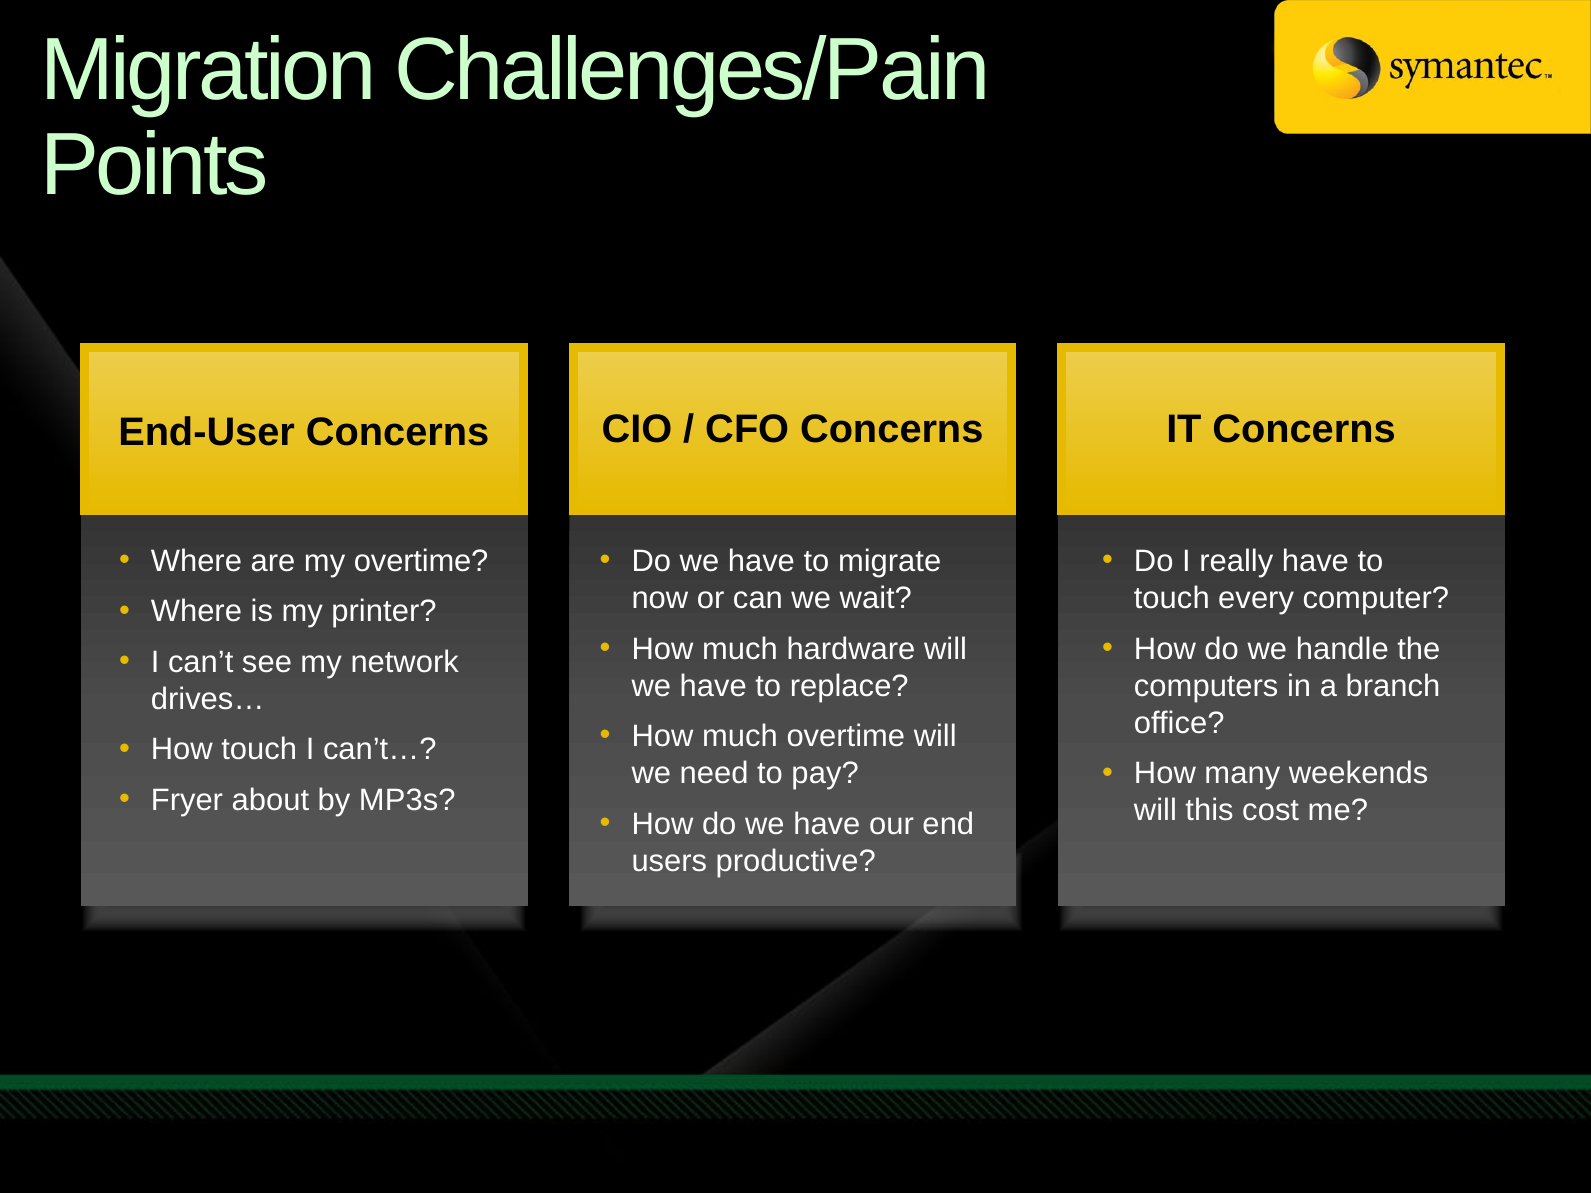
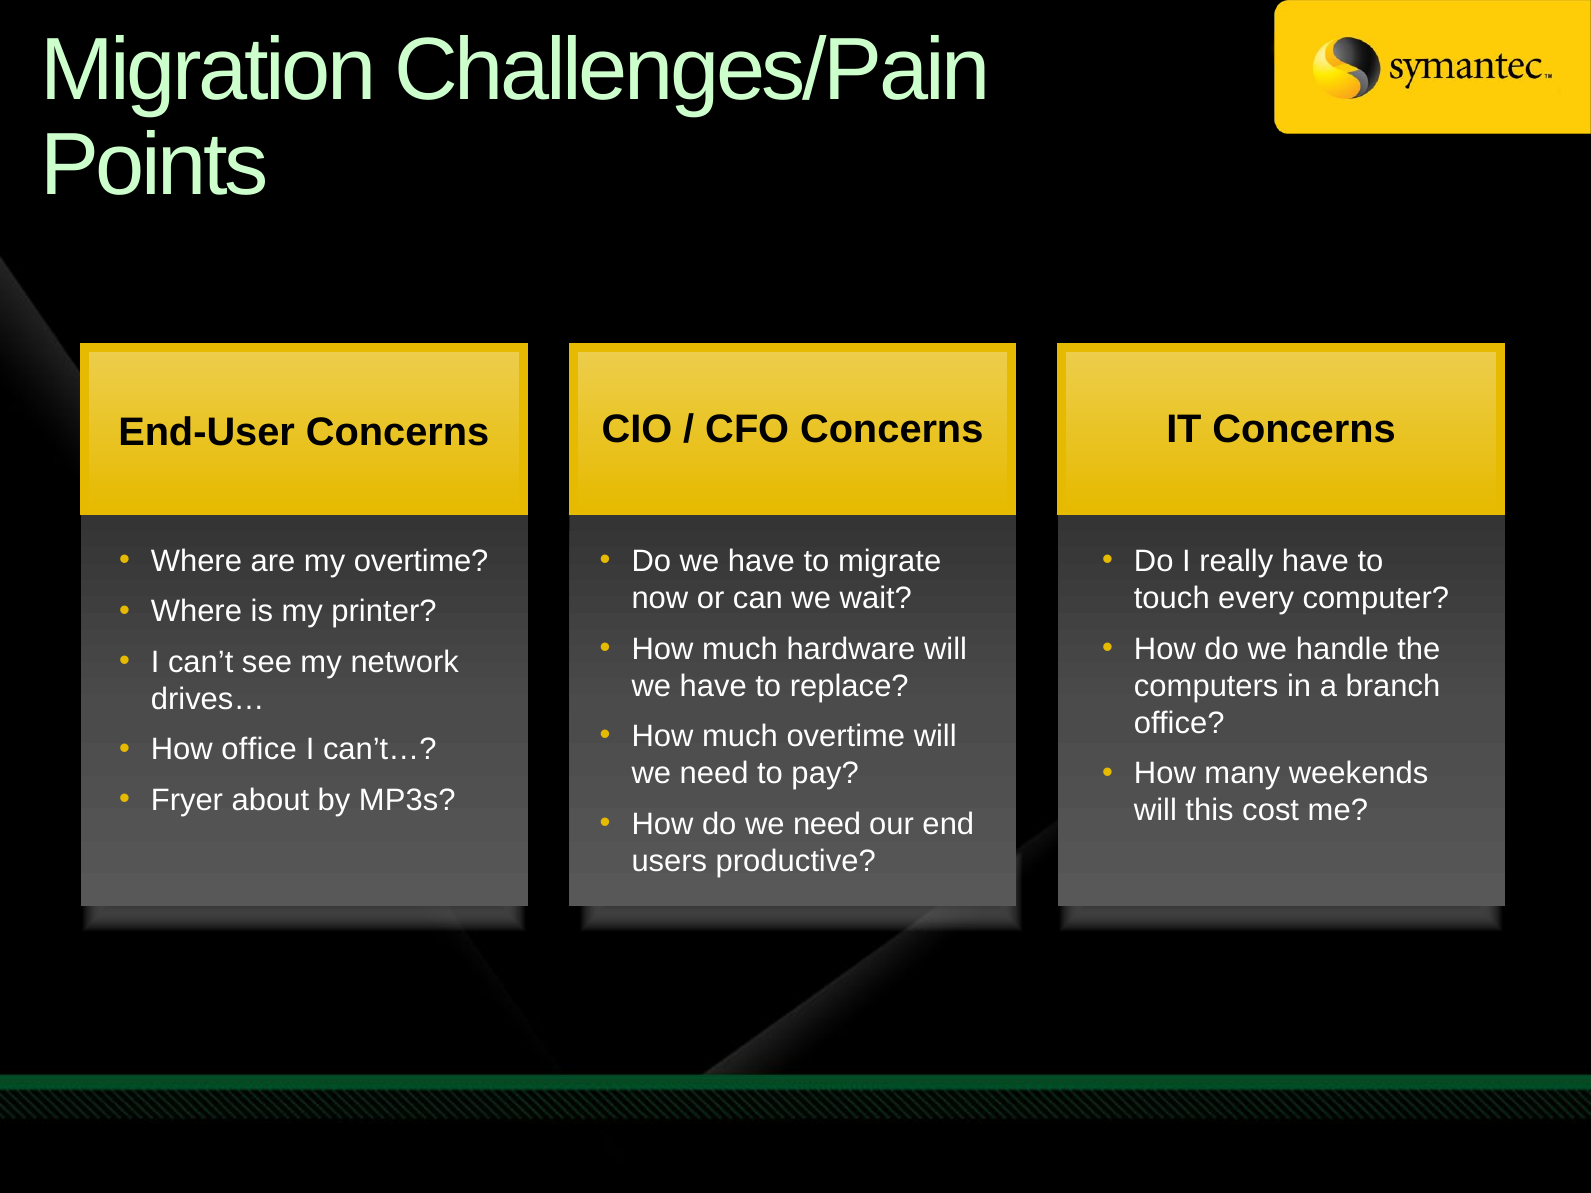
How touch: touch -> office (259, 750)
How do we have: have -> need (827, 824)
